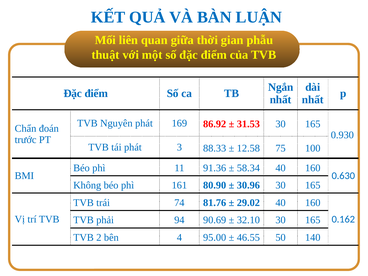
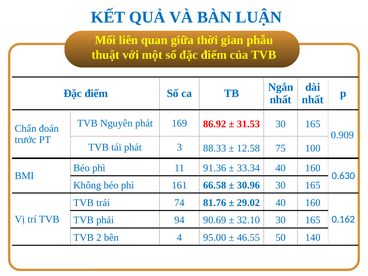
0.930: 0.930 -> 0.909 (342, 135)
58.34: 58.34 -> 33.34 (248, 168)
80.90: 80.90 -> 66.58 (215, 185)
